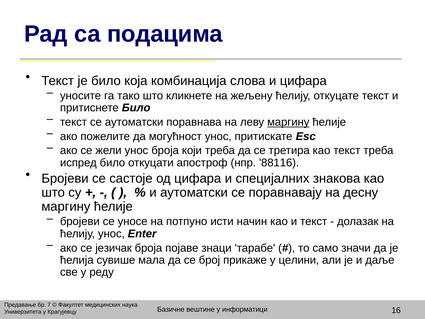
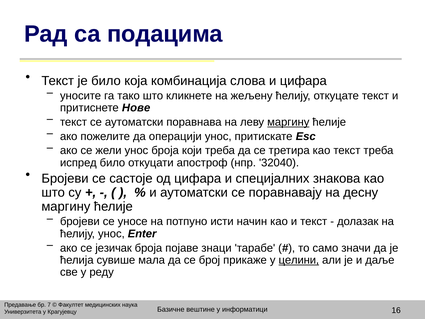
притиснете Било: Било -> Нове (136, 108)
могућност: могућност -> операцији (175, 136)
88116: 88116 -> 32040 (279, 163)
целини underline: none -> present (299, 260)
